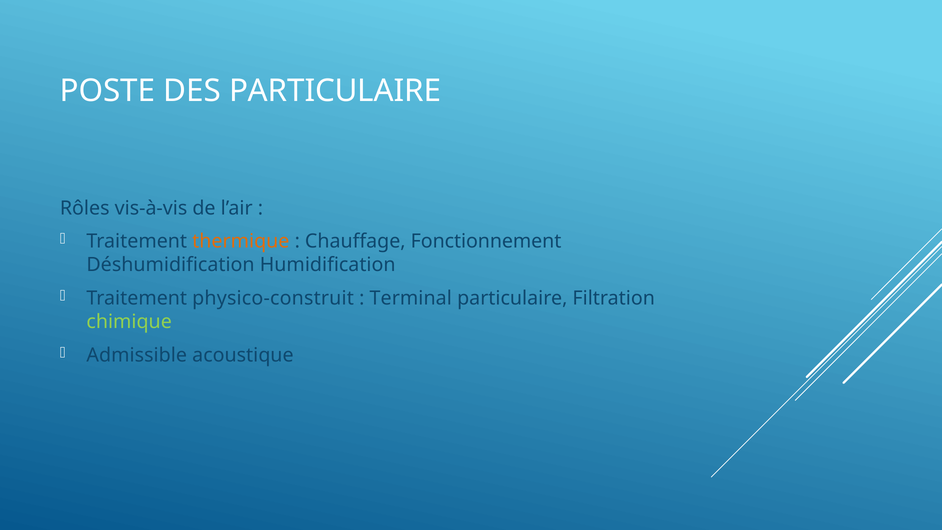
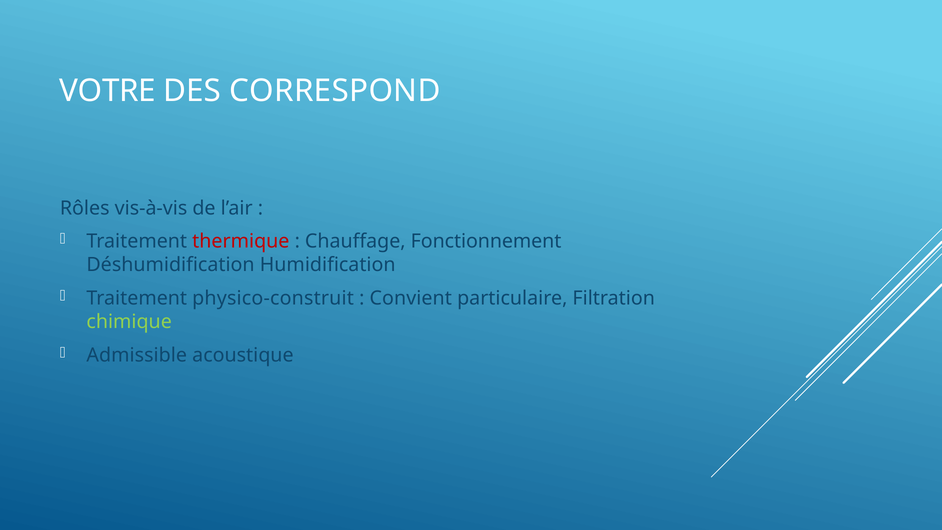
POSTE: POSTE -> VOTRE (108, 91)
DES PARTICULAIRE: PARTICULAIRE -> CORRESPOND (335, 91)
thermique colour: orange -> red (241, 241)
Terminal: Terminal -> Convient (411, 298)
